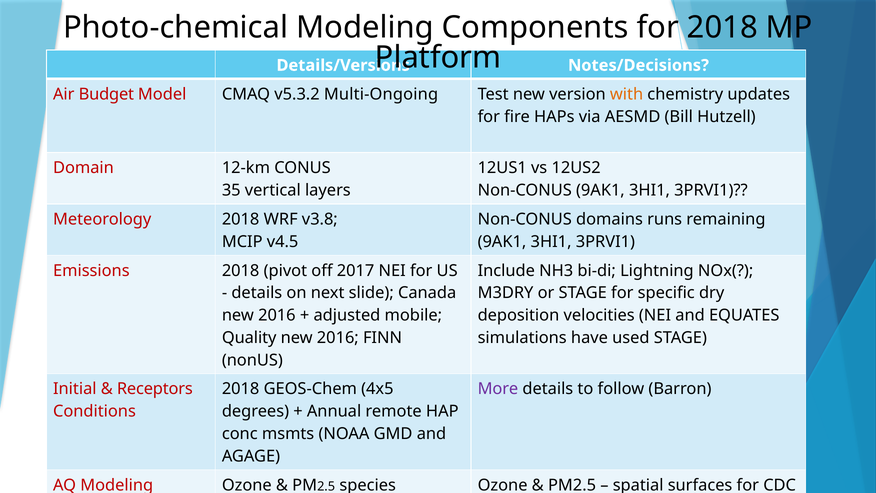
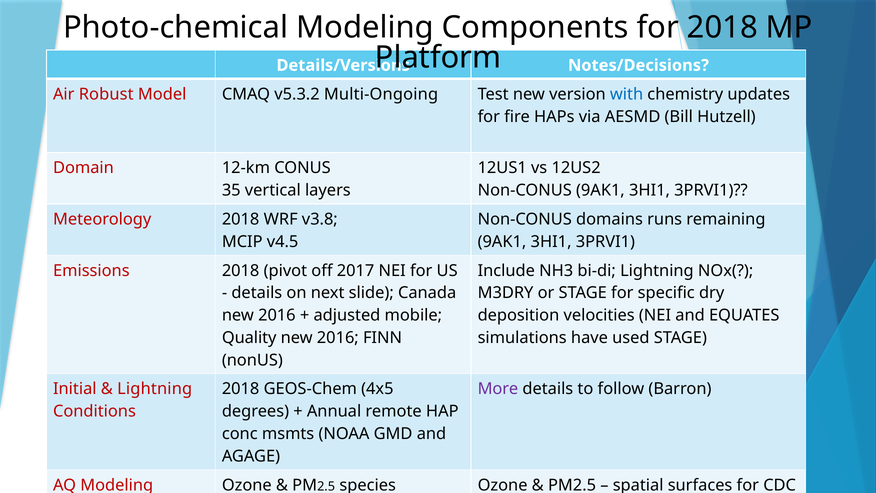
Budget: Budget -> Robust (106, 94)
with colour: orange -> blue (627, 94)
Receptors: Receptors -> Lightning (155, 389)
